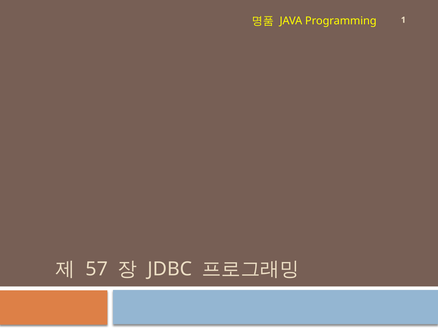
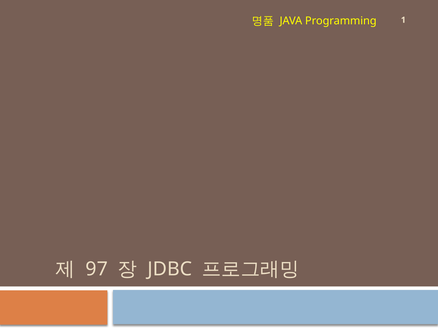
57: 57 -> 97 (97, 269)
